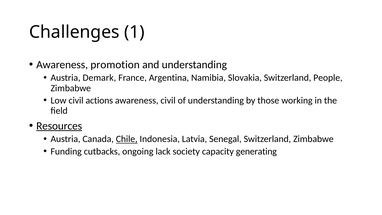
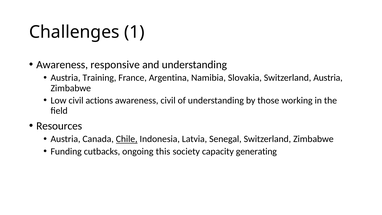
promotion: promotion -> responsive (115, 65)
Demark: Demark -> Training (99, 78)
Switzerland People: People -> Austria (328, 78)
Resources underline: present -> none (59, 126)
lack: lack -> this (163, 151)
